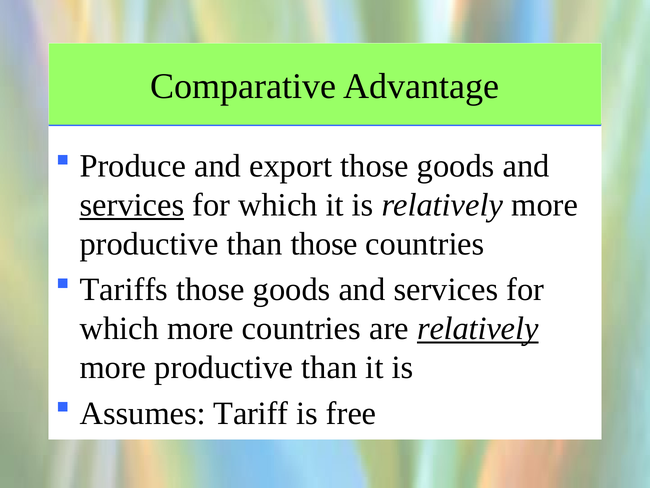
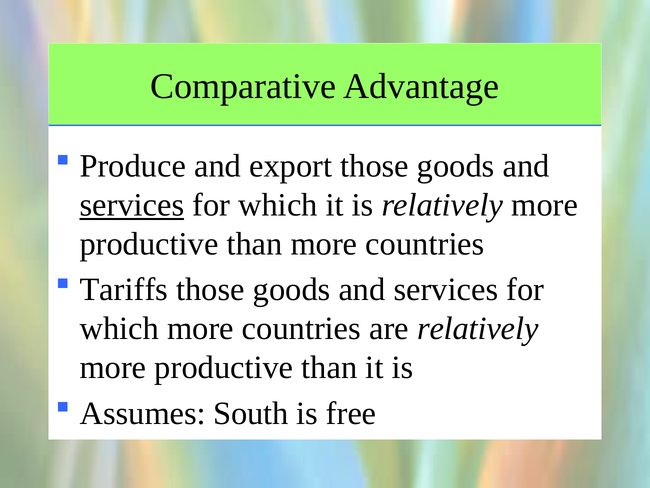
than those: those -> more (324, 244)
relatively underline: present -> none (478, 328)
Tariff: Tariff -> South (251, 413)
